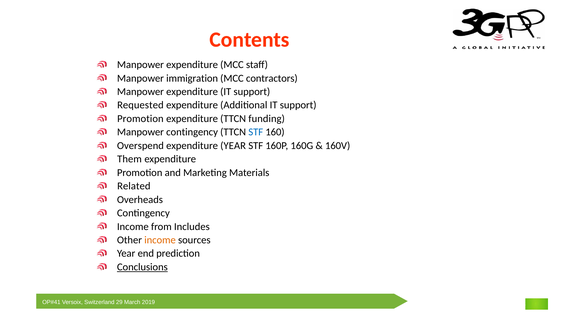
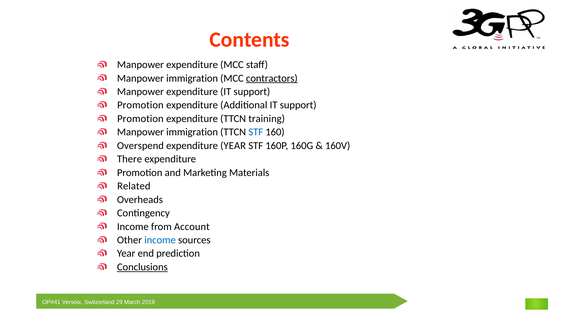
contractors underline: none -> present (272, 78)
Requested: Requested -> Promotion (140, 105)
funding: funding -> training (267, 118)
contingency: contingency -> immigration (192, 132)
Them: Them -> There (130, 159)
Includes: Includes -> Account (192, 226)
income colour: orange -> blue (160, 240)
